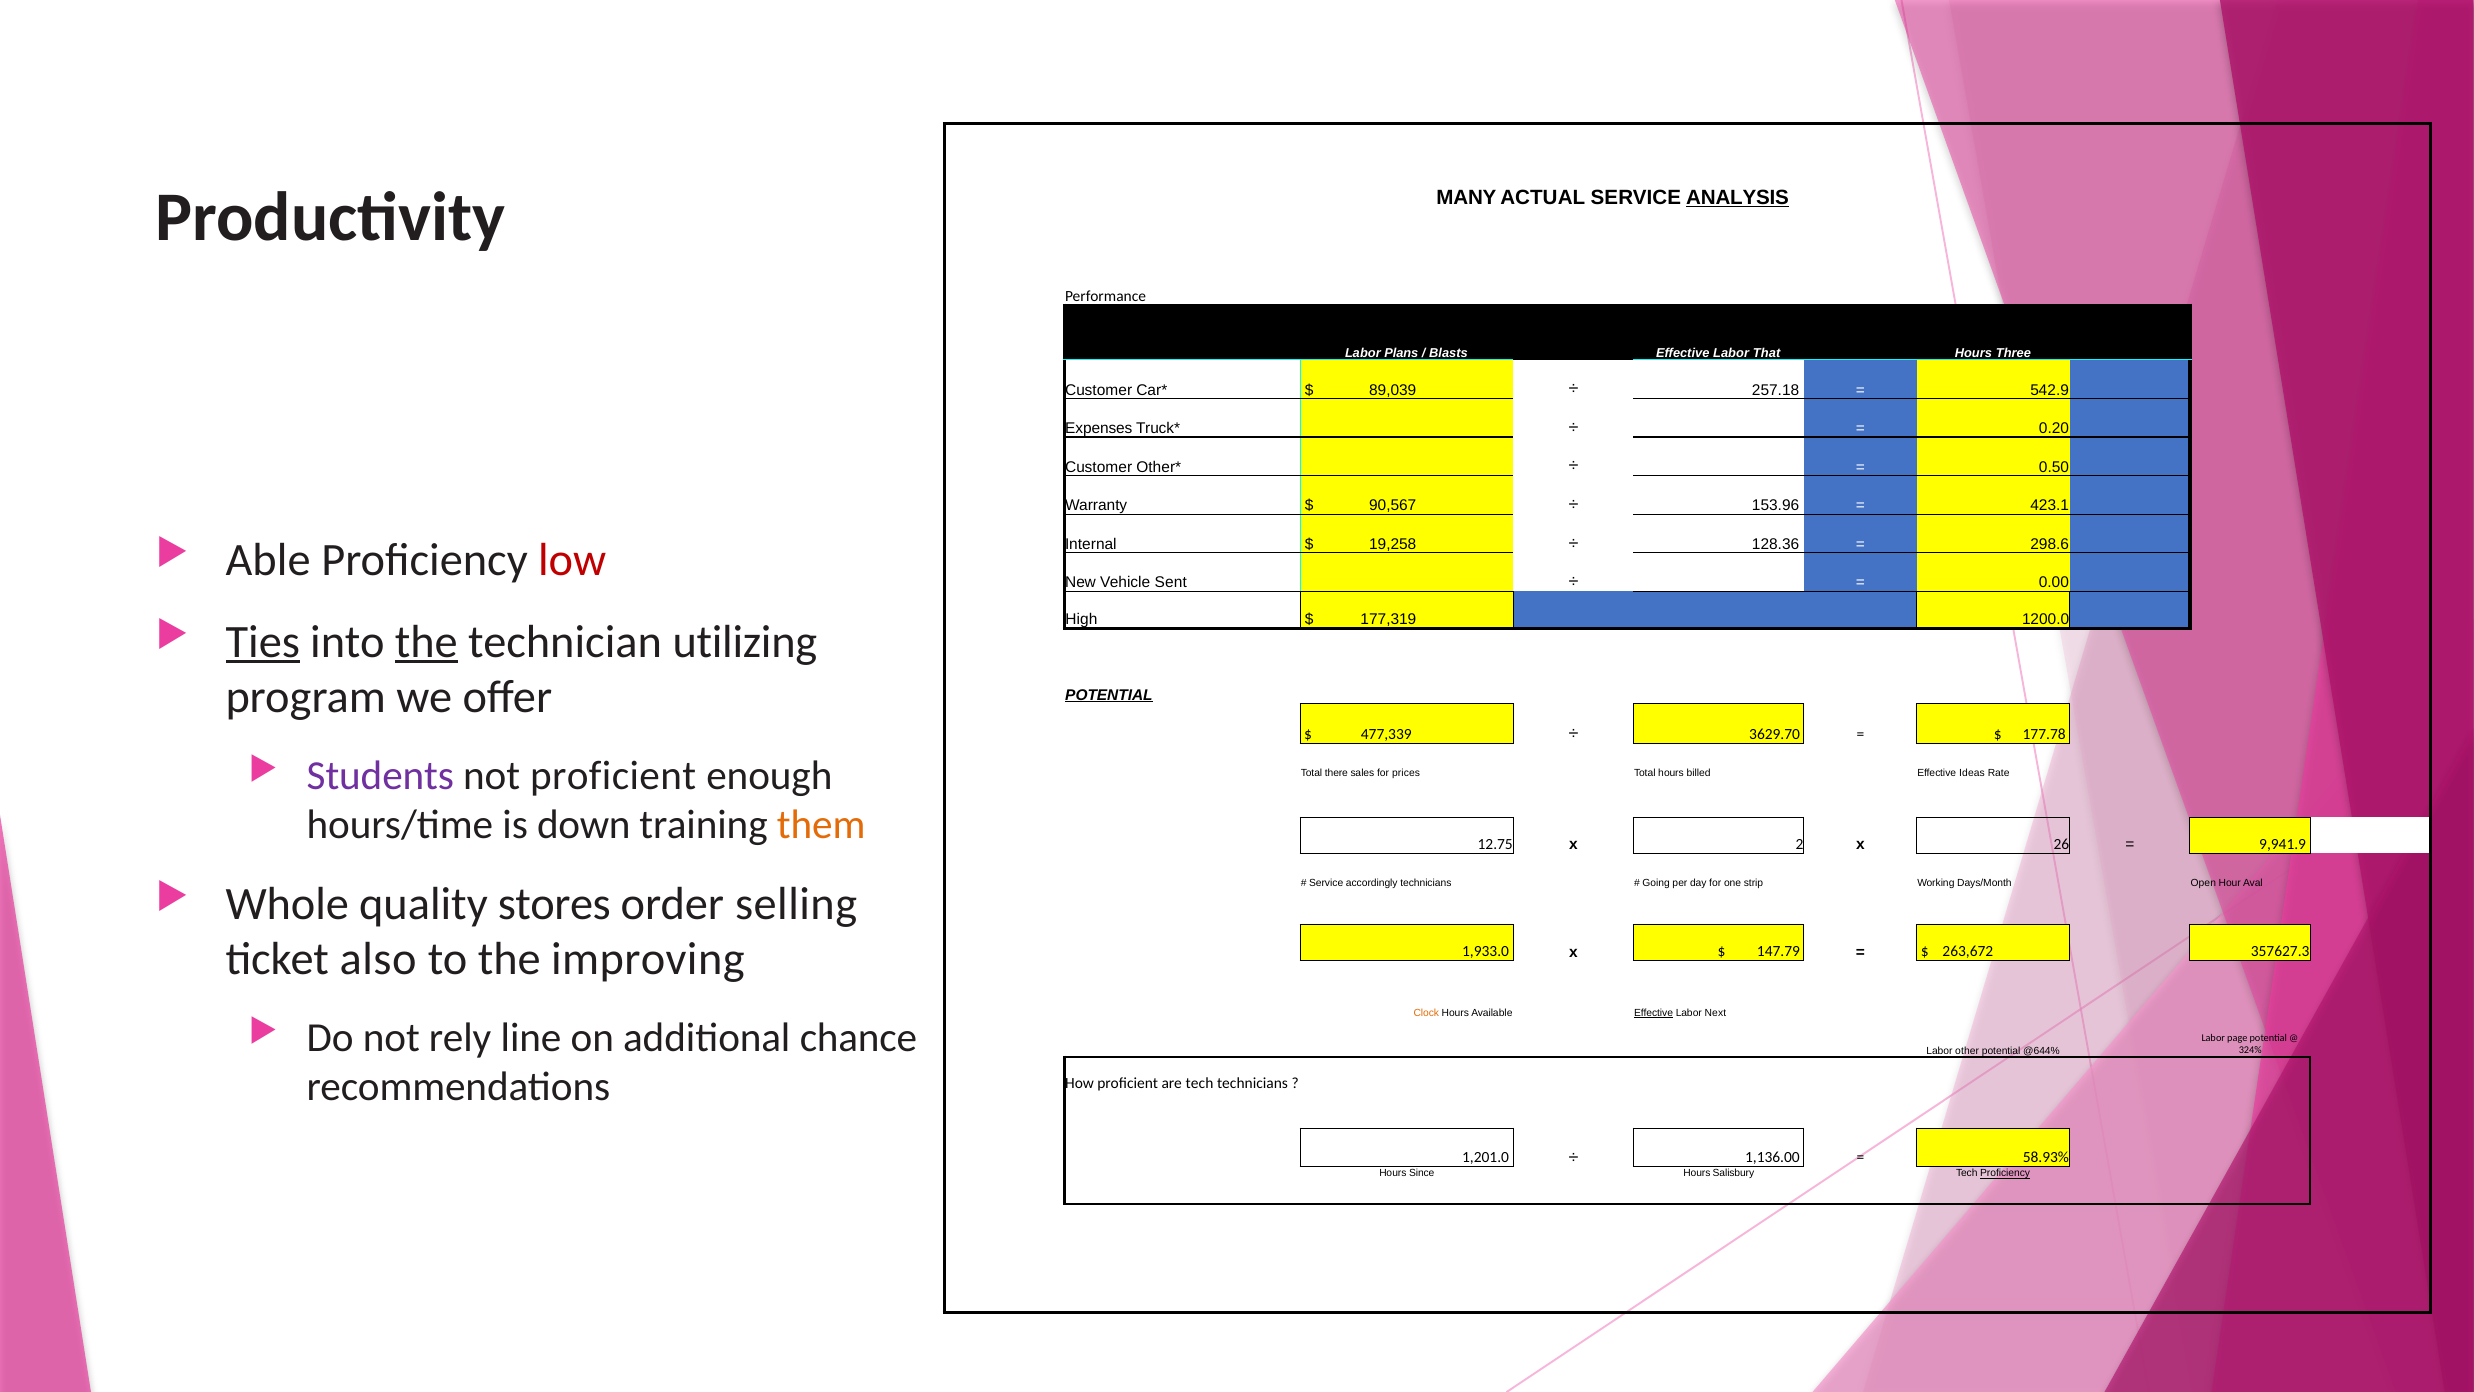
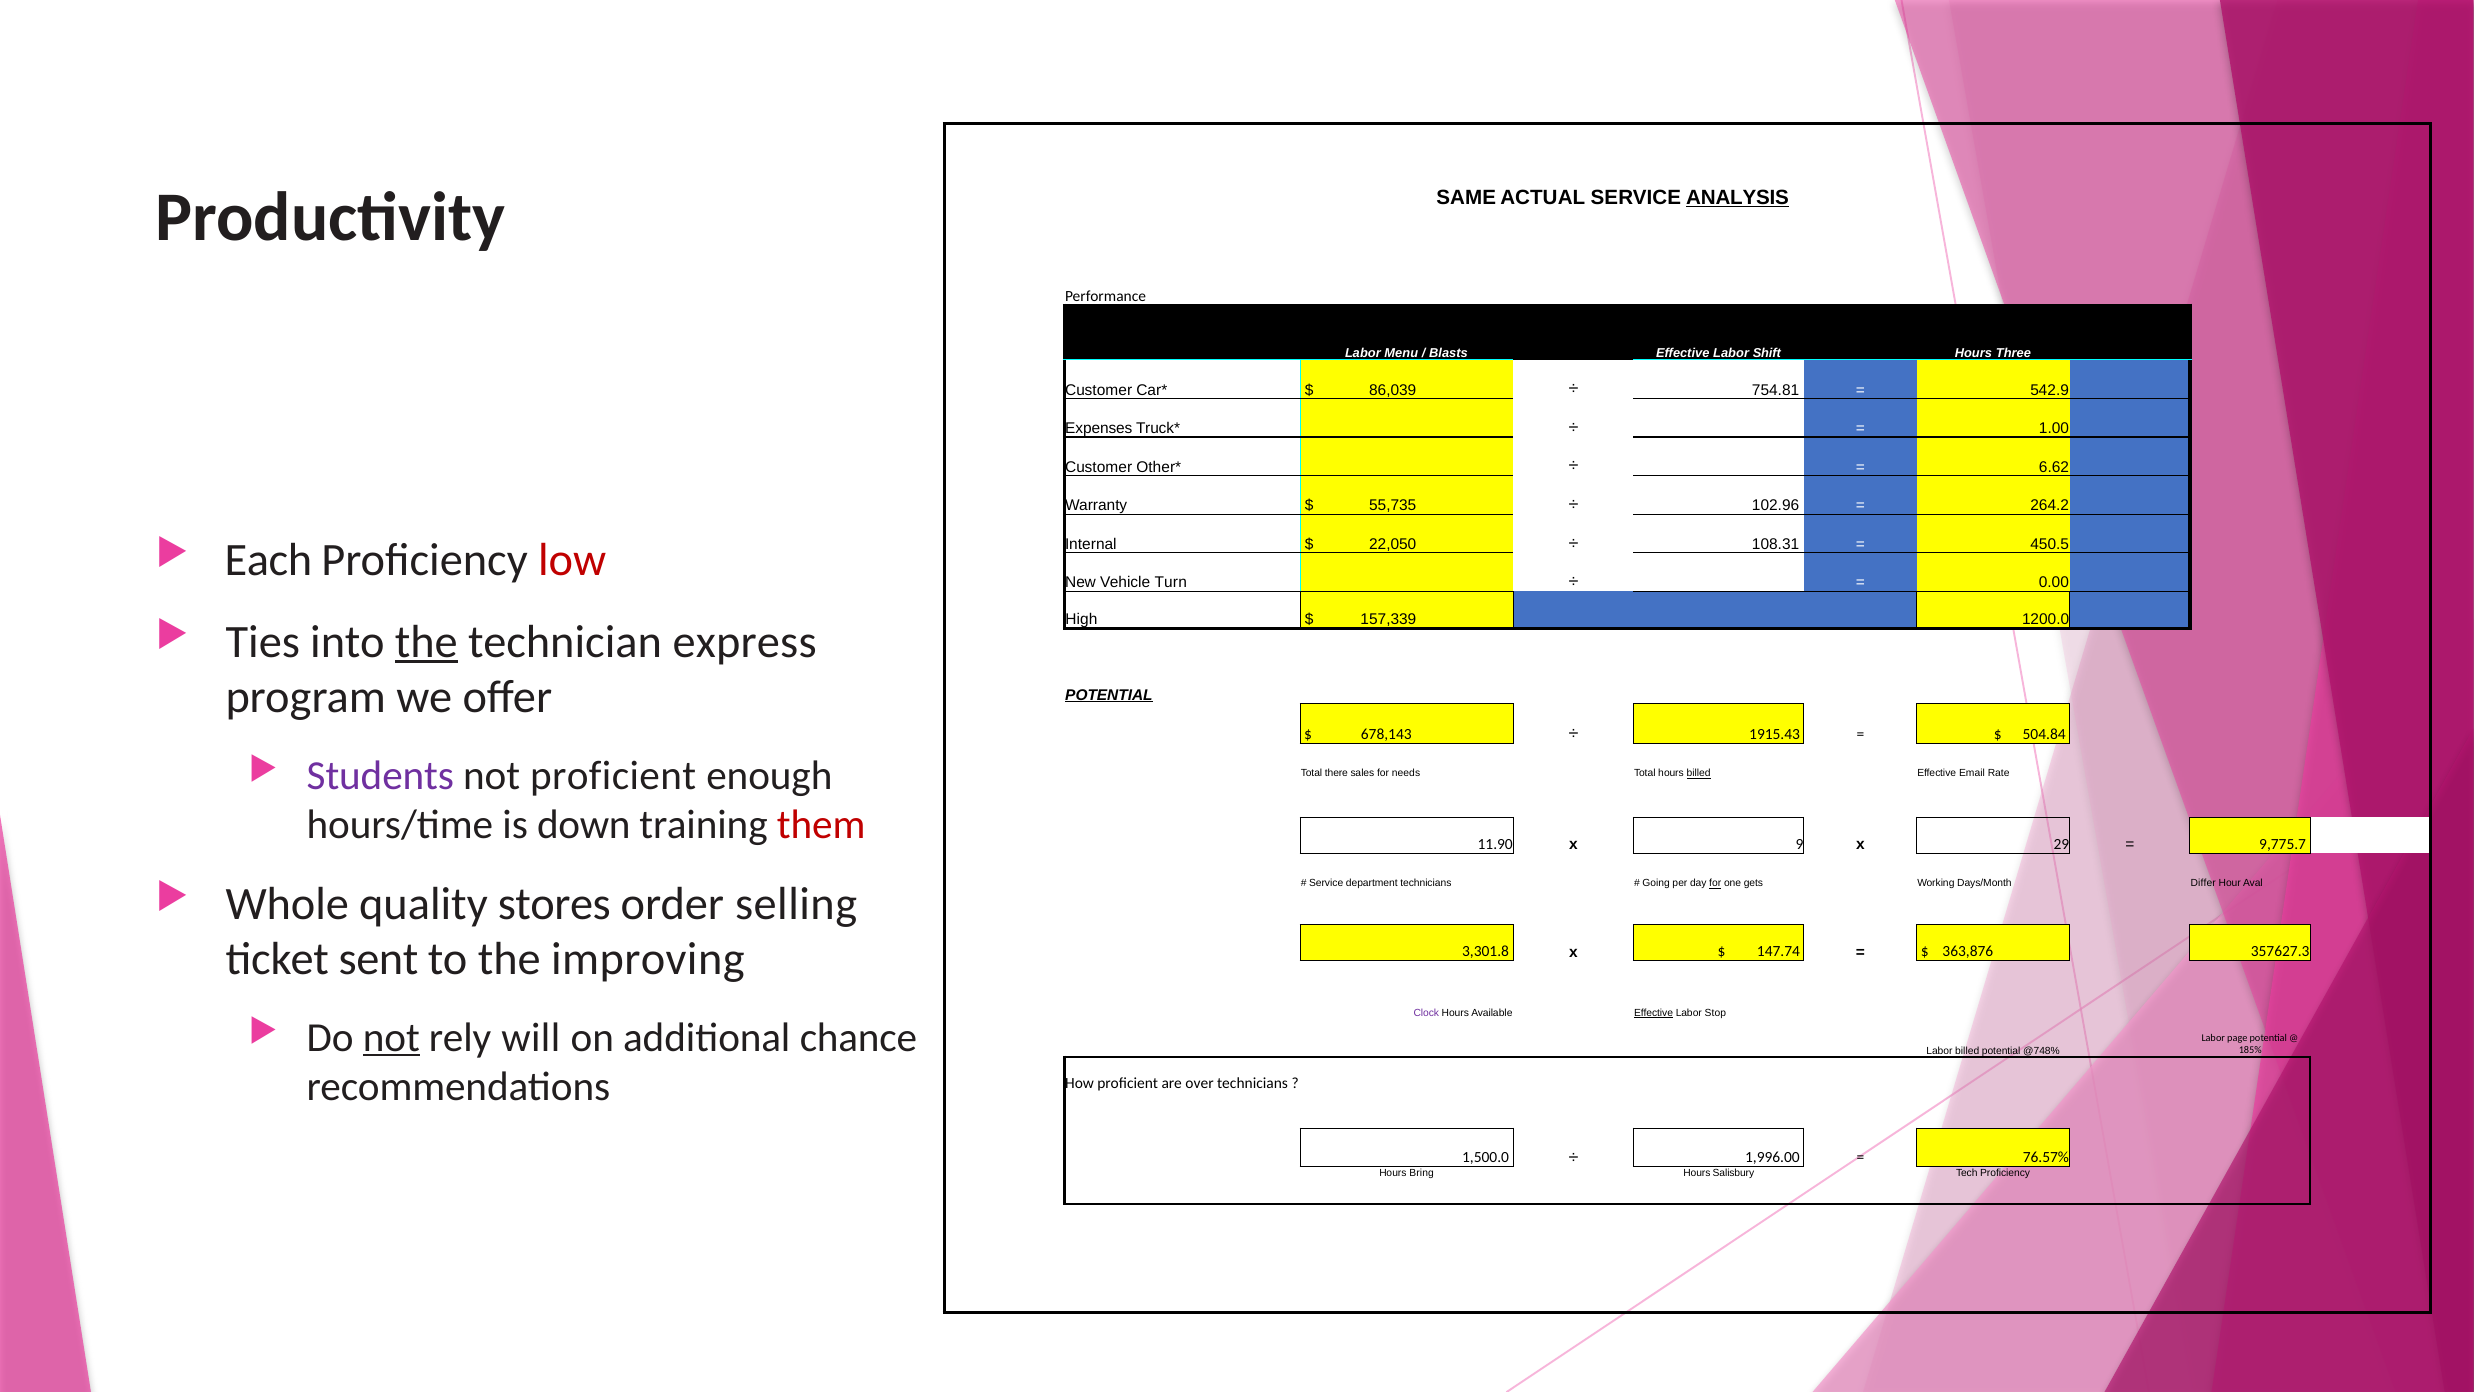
MANY: MANY -> SAME (1466, 198)
Plans: Plans -> Menu (1401, 353)
That: That -> Shift (1767, 353)
89,039: 89,039 -> 86,039 (1393, 390)
257.18: 257.18 -> 754.81 (1776, 390)
0.20: 0.20 -> 1.00 (2054, 428)
0.50: 0.50 -> 6.62 (2054, 467)
90,567: 90,567 -> 55,735 (1393, 506)
153.96: 153.96 -> 102.96 (1776, 506)
423.1: 423.1 -> 264.2 (2050, 506)
19,258: 19,258 -> 22,050 (1393, 544)
128.36: 128.36 -> 108.31 (1776, 544)
298.6: 298.6 -> 450.5 (2050, 544)
Able: Able -> Each (268, 560)
Sent: Sent -> Turn (1171, 583)
177,319: 177,319 -> 157,339 (1388, 620)
Ties underline: present -> none (263, 642)
utilizing: utilizing -> express (745, 642)
477,339: 477,339 -> 678,143 (1386, 734)
3629.70: 3629.70 -> 1915.43 (1775, 734)
177.78: 177.78 -> 504.84 (2044, 734)
prices: prices -> needs (1406, 773)
billed underline: none -> present (1699, 773)
Ideas: Ideas -> Email (1972, 773)
them colour: orange -> red (821, 825)
12.75: 12.75 -> 11.90 (1495, 844)
2: 2 -> 9 (1799, 844)
26: 26 -> 29 (2061, 844)
9,941.9: 9,941.9 -> 9,775.7 (2283, 844)
accordingly: accordingly -> department (1372, 883)
for underline: none -> present (1715, 883)
strip: strip -> gets (1753, 883)
Open: Open -> Differ (2203, 883)
also: also -> sent (379, 959)
1,933.0: 1,933.0 -> 3,301.8 (1486, 951)
147.79: 147.79 -> 147.74 (1778, 951)
263,672: 263,672 -> 363,876 (1968, 951)
Clock colour: orange -> purple (1426, 1013)
Next: Next -> Stop (1715, 1013)
not underline: none -> present (391, 1037)
line: line -> will (531, 1037)
Labor other: other -> billed (1967, 1051)
@644%: @644% -> @748% (2042, 1051)
324%: 324% -> 185% (2250, 1050)
are tech: tech -> over (1200, 1083)
1,201.0: 1,201.0 -> 1,500.0 (1486, 1157)
1,136.00: 1,136.00 -> 1,996.00 (1772, 1157)
58.93%: 58.93% -> 76.57% (2046, 1157)
Since: Since -> Bring (1422, 1173)
Proficiency underline: present -> none (2005, 1173)
